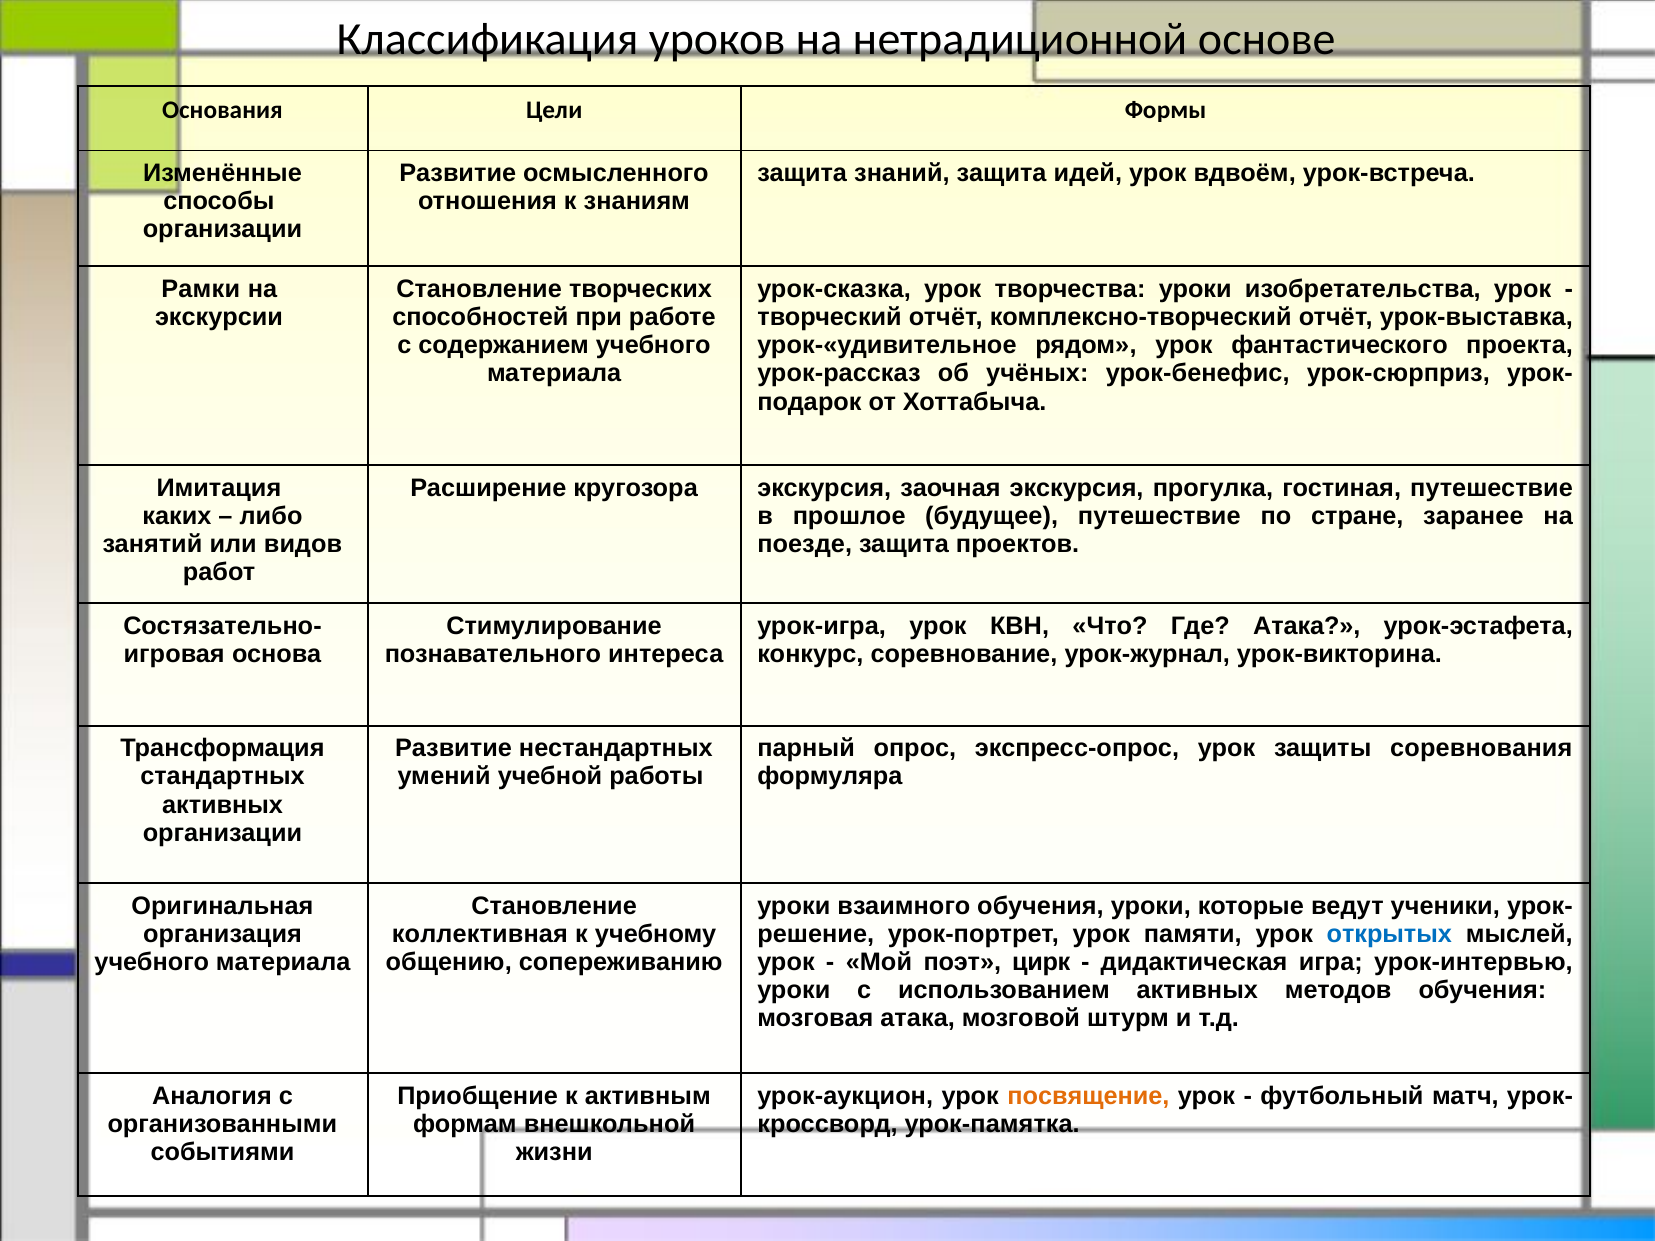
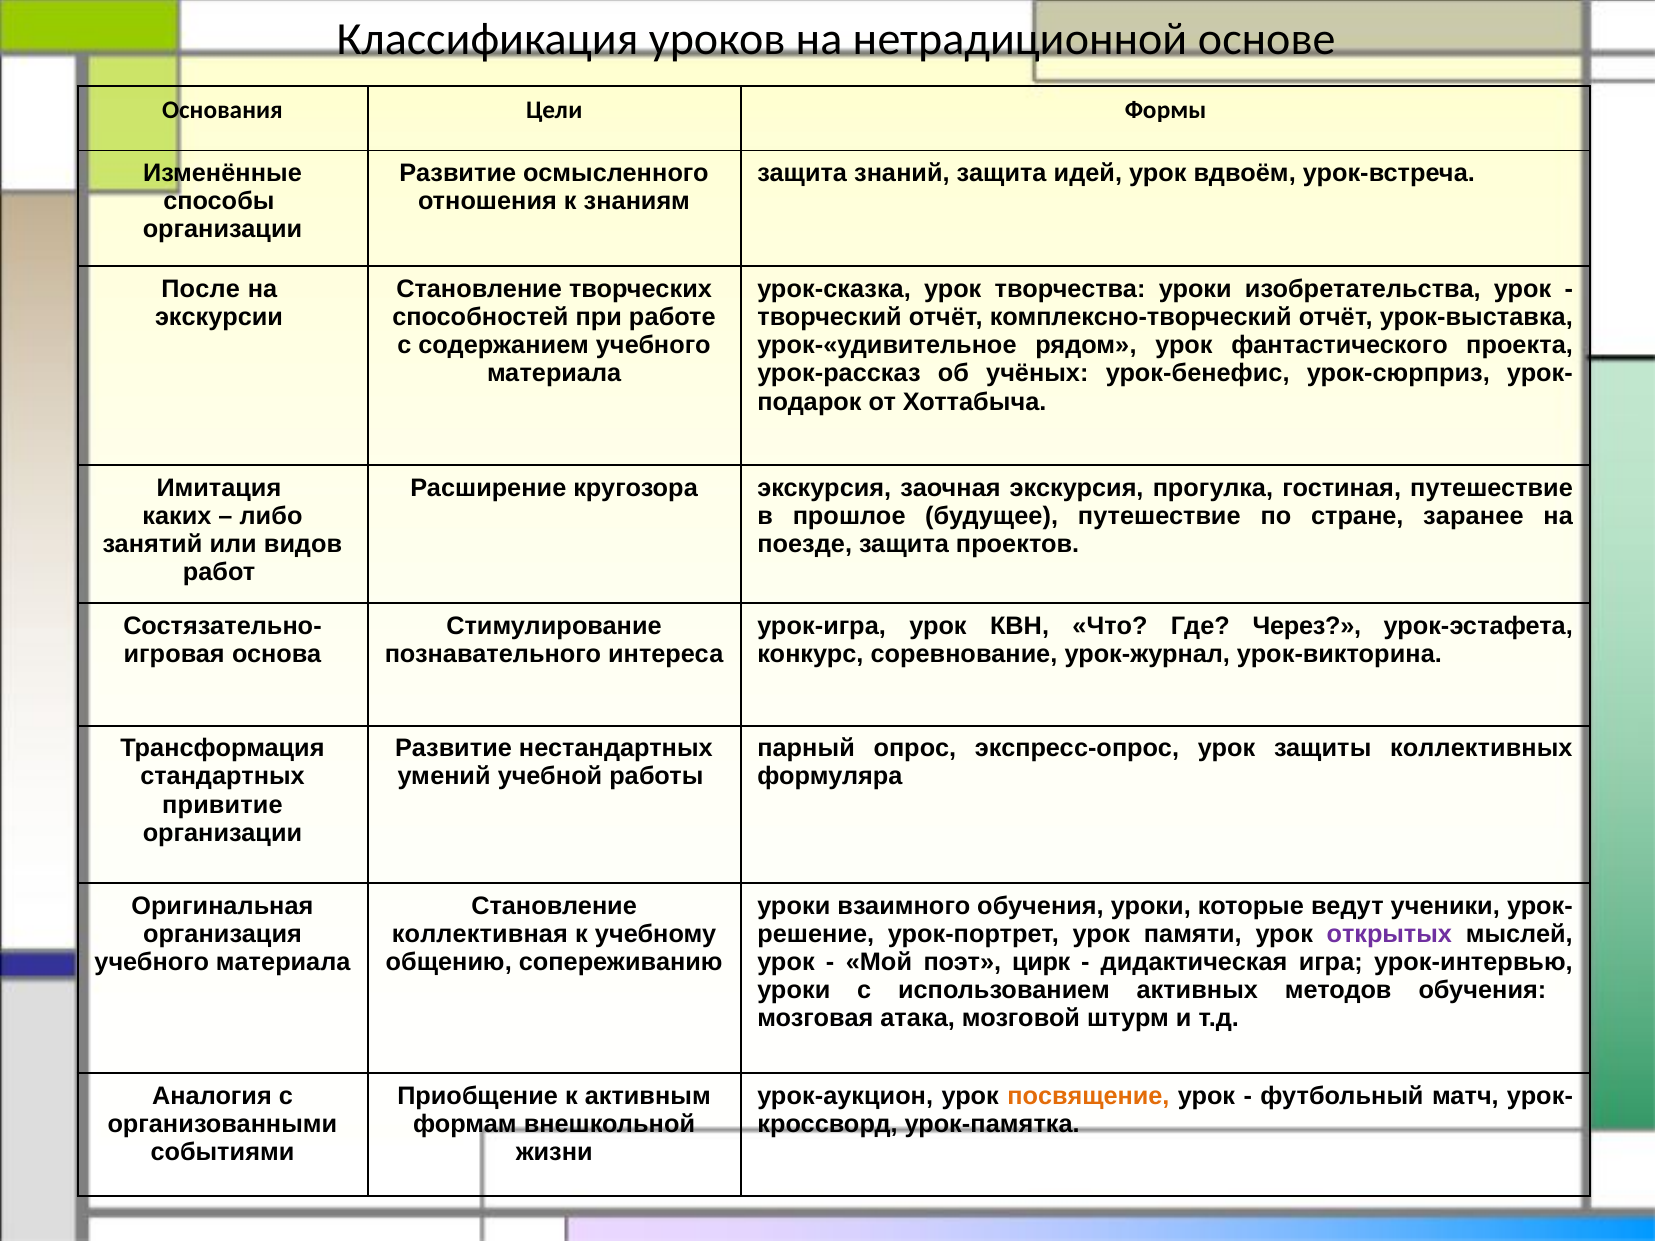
Рамки: Рамки -> После (201, 289)
Где Атака: Атака -> Через (1307, 626)
соревнования: соревнования -> коллективных (1481, 749)
активных: активных -> привитие (222, 805)
открытых colour: blue -> purple (1389, 934)
